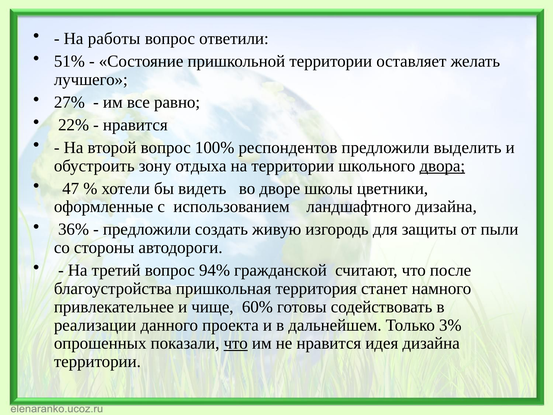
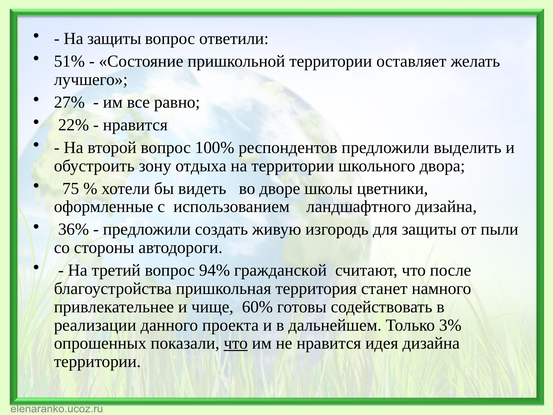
На работы: работы -> защиты (114, 39)
двора underline: present -> none (442, 166)
47: 47 -> 75 (71, 188)
